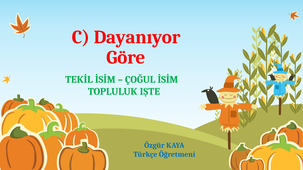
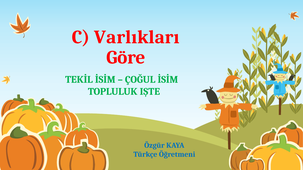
Dayanıyor: Dayanıyor -> Varlıkları (137, 37)
